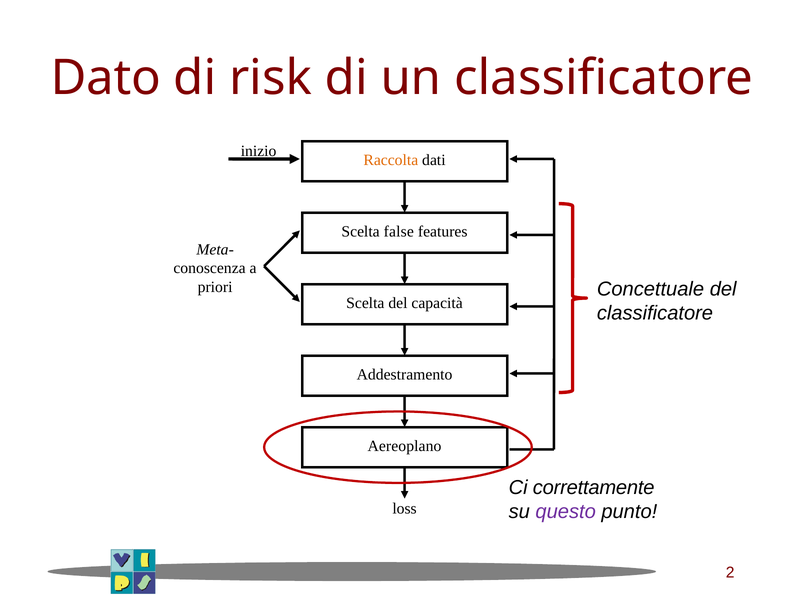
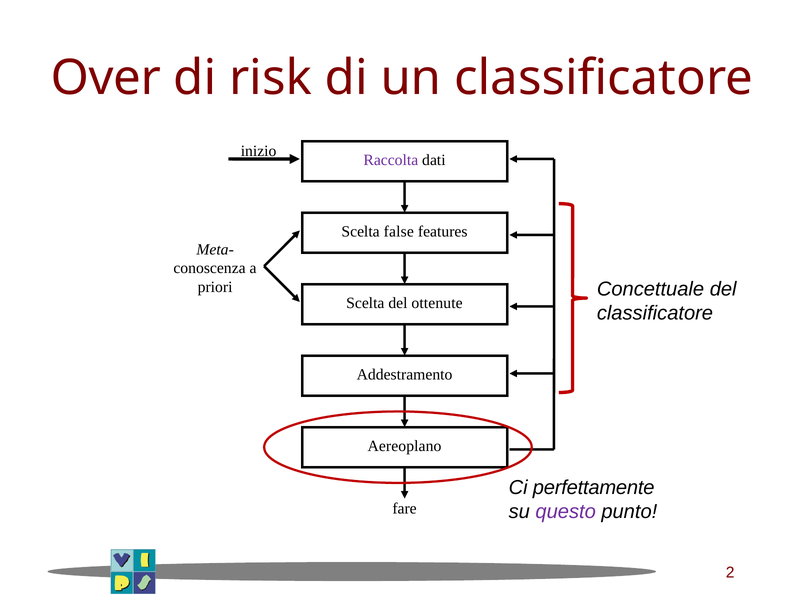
Dato: Dato -> Over (106, 78)
Raccolta colour: orange -> purple (391, 160)
capacità: capacità -> ottenute (437, 303)
correttamente: correttamente -> perfettamente (594, 487)
loss: loss -> fare (405, 508)
